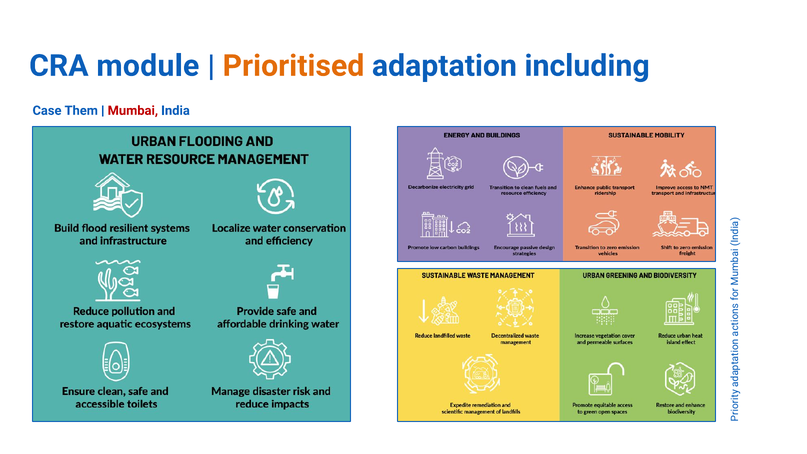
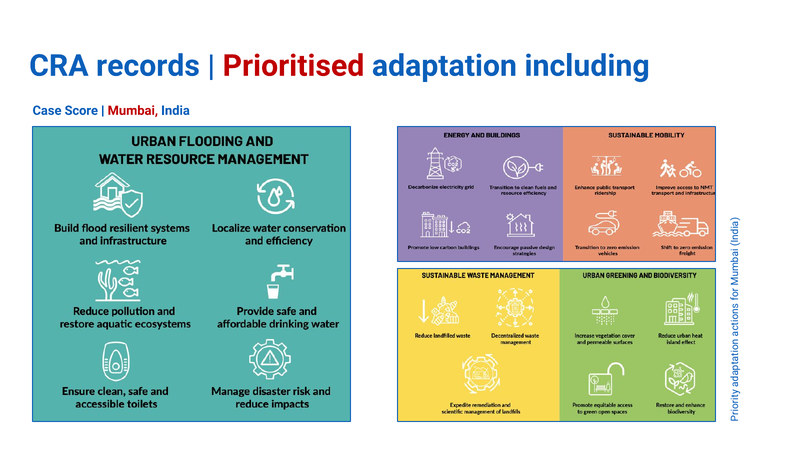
module: module -> records (148, 66)
Prioritised colour: orange -> red (293, 66)
Them: Them -> Score (81, 111)
